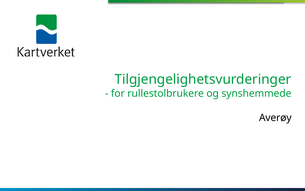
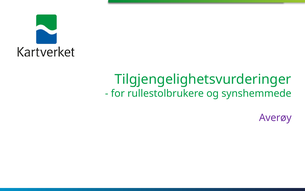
Averøy colour: black -> purple (275, 118)
